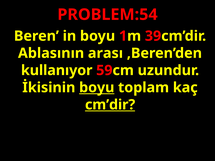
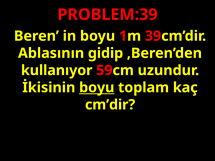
PROBLEM:54: PROBLEM:54 -> PROBLEM:39 (107, 15)
arası: arası -> gidip (106, 53)
cm’dir underline: present -> none (110, 105)
